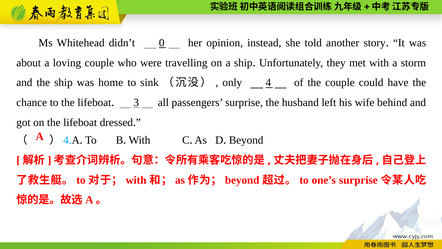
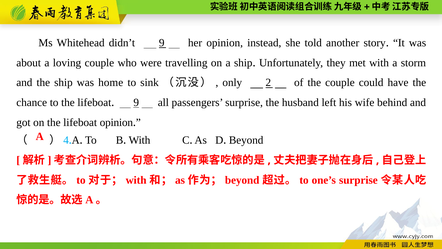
didn’t 0: 0 -> 9 (162, 43)
4: 4 -> 2 (268, 83)
3: 3 -> 9 (136, 102)
lifeboat dressed: dressed -> opinion (116, 122)
